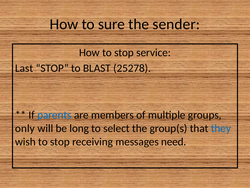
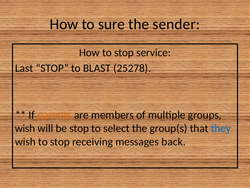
parents colour: blue -> orange (54, 115)
only: only -> wish (25, 128)
be long: long -> stop (79, 128)
need: need -> back (174, 141)
